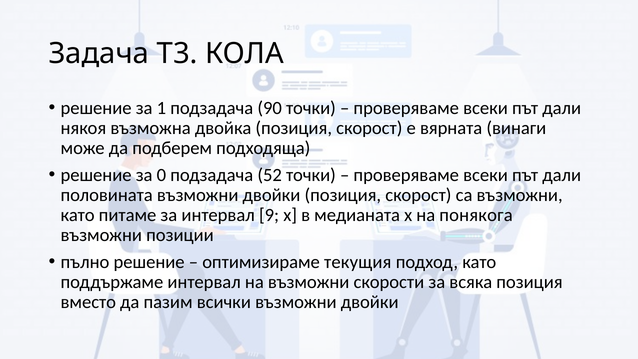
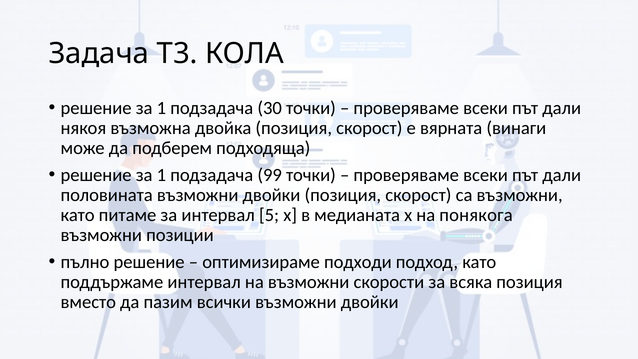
90: 90 -> 30 (270, 108)
0: 0 -> 1 (161, 175)
52: 52 -> 99 (270, 175)
9: 9 -> 5 (269, 215)
текущия: текущия -> подходи (358, 262)
